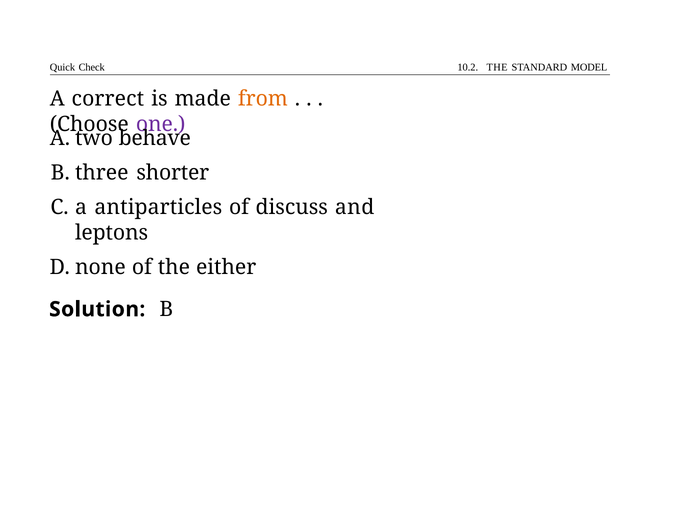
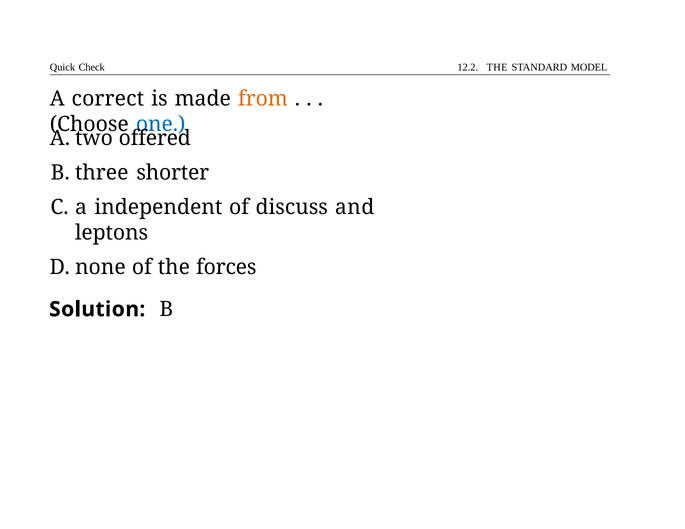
10.2: 10.2 -> 12.2 (468, 68)
one colour: purple -> blue (161, 124)
behave: behave -> offered (155, 138)
antiparticles: antiparticles -> independent (158, 207)
either: either -> forces (226, 267)
